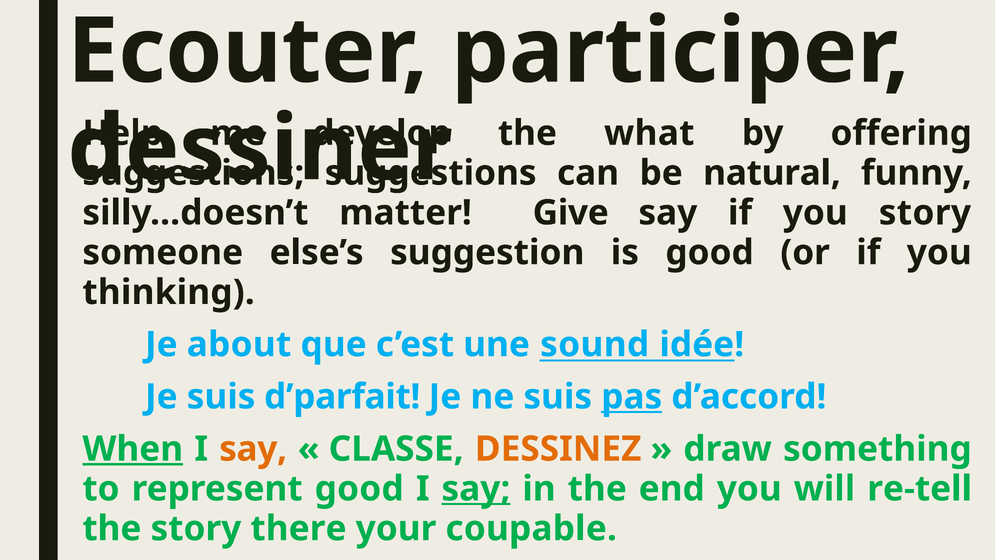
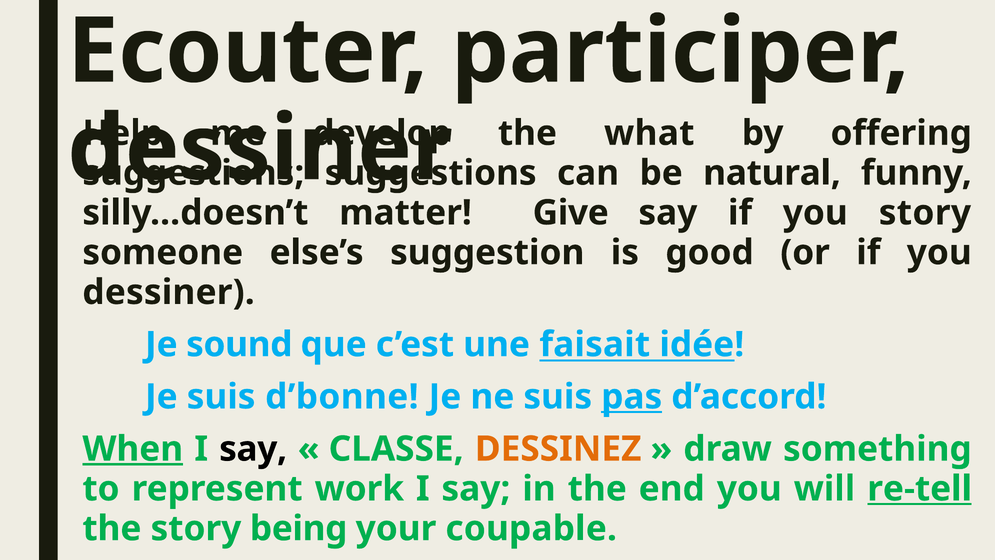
thinking: thinking -> dessiner (169, 292)
about: about -> sound (239, 344)
sound: sound -> faisait (595, 344)
d’parfait: d’parfait -> d’bonne (342, 397)
say colour: orange -> black (253, 449)
represent good: good -> work (359, 489)
say underline: present -> none (476, 489)
re-tell underline: none -> present (920, 489)
there: there -> being (299, 528)
